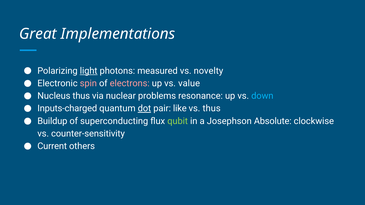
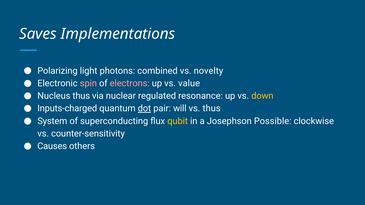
Great: Great -> Saves (38, 34)
light underline: present -> none (89, 71)
measured: measured -> combined (157, 71)
problems: problems -> regulated (157, 96)
down colour: light blue -> yellow (262, 96)
like: like -> will (180, 109)
Buildup: Buildup -> System (52, 121)
qubit colour: light green -> yellow (178, 121)
Absolute: Absolute -> Possible (273, 121)
Current: Current -> Causes (52, 146)
